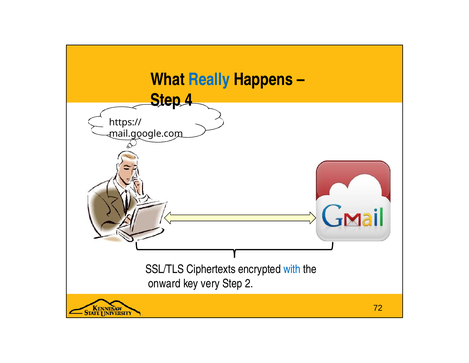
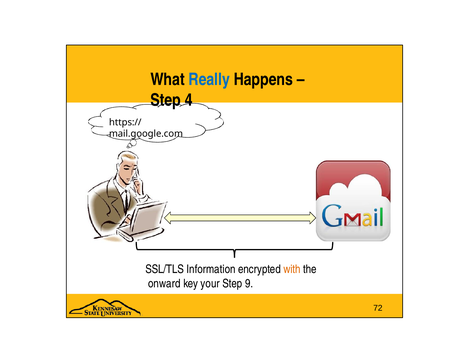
Ciphertexts: Ciphertexts -> Information (211, 269)
with colour: blue -> orange (292, 269)
very: very -> your (210, 283)
2: 2 -> 9 (249, 283)
